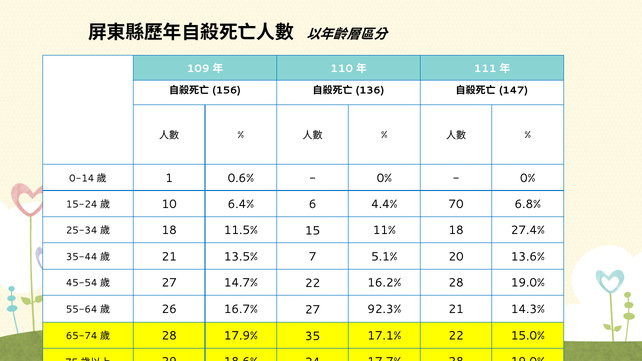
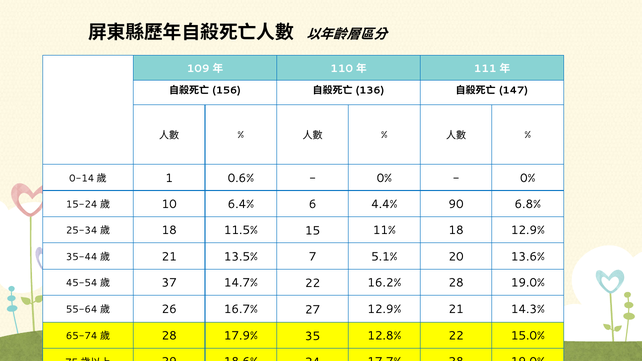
70: 70 -> 90 (456, 204)
18 27.4%: 27.4% -> 12.9% (528, 231)
27: 27 -> 37 (169, 283)
27 92.3%: 92.3% -> 12.9% (384, 309)
17.1%: 17.1% -> 12.8% (384, 336)
